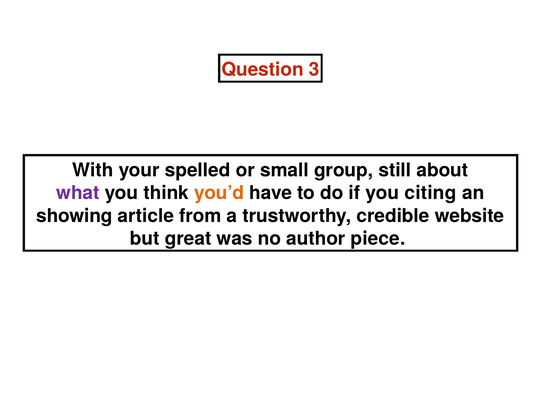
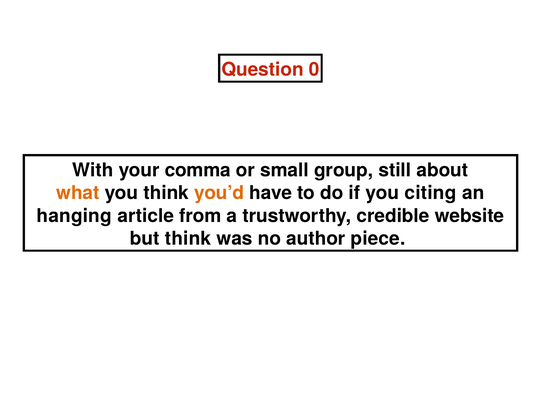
3: 3 -> 0 (314, 69)
spelled: spelled -> comma (198, 170)
what colour: purple -> orange (78, 193)
showing: showing -> hanging (74, 216)
but great: great -> think (188, 238)
